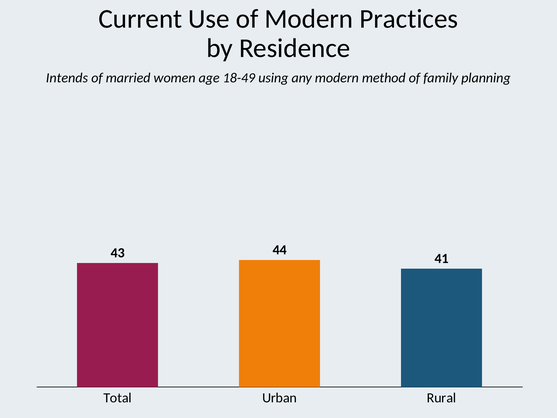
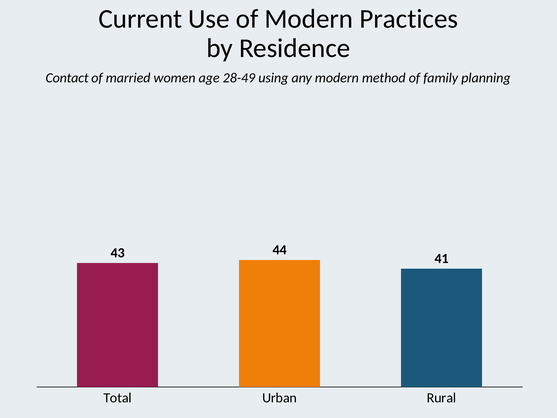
Intends: Intends -> Contact (67, 78)
18-49: 18-49 -> 28-49 (239, 78)
